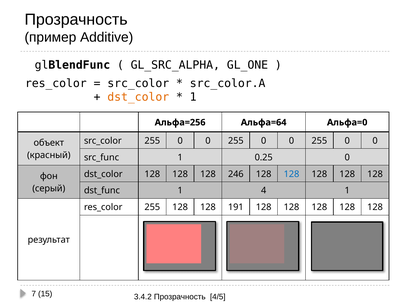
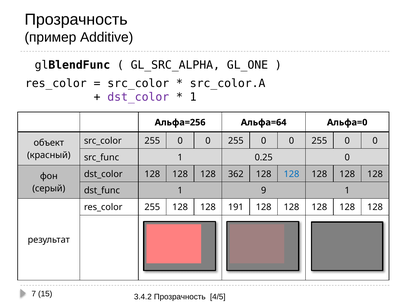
dst_color colour: orange -> purple (138, 97)
246: 246 -> 362 (236, 174)
4: 4 -> 9 (264, 190)
